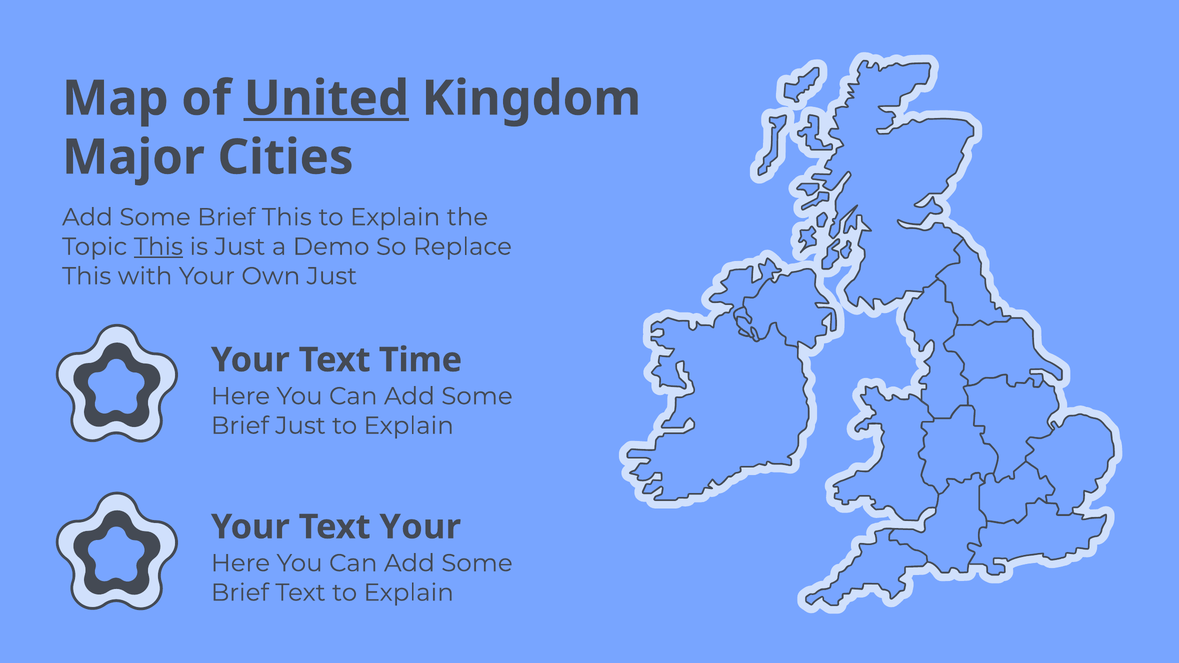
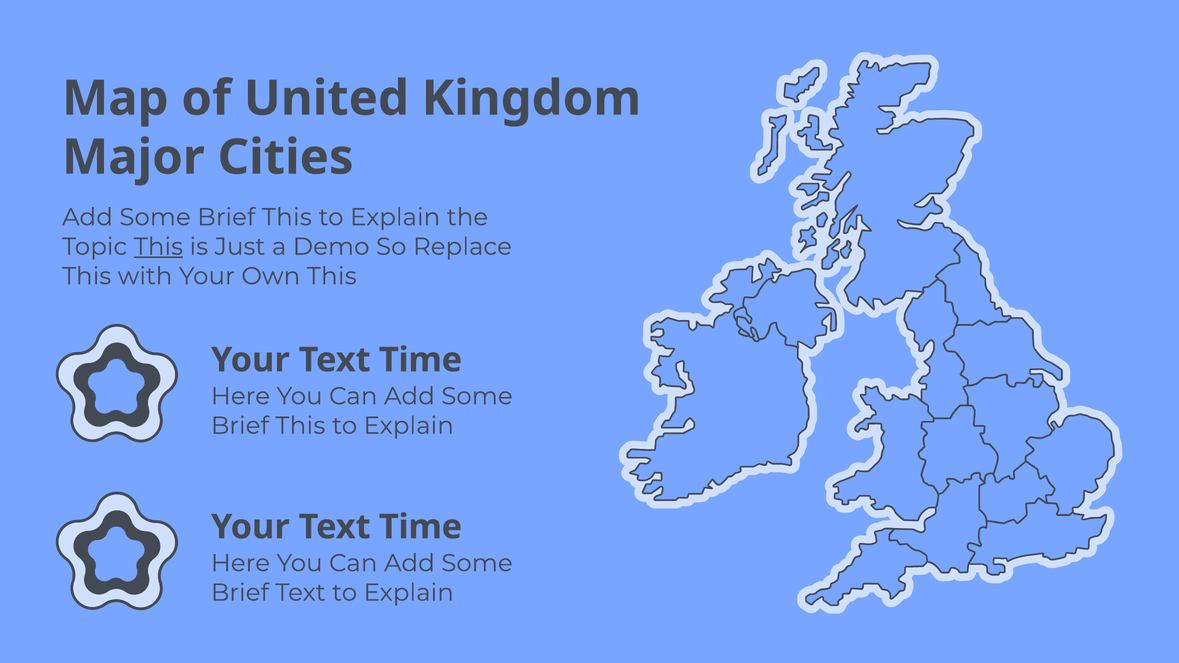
United underline: present -> none (326, 99)
Own Just: Just -> This (332, 276)
Just: Just -> This (300, 426)
Your: Your -> Time (421, 527)
